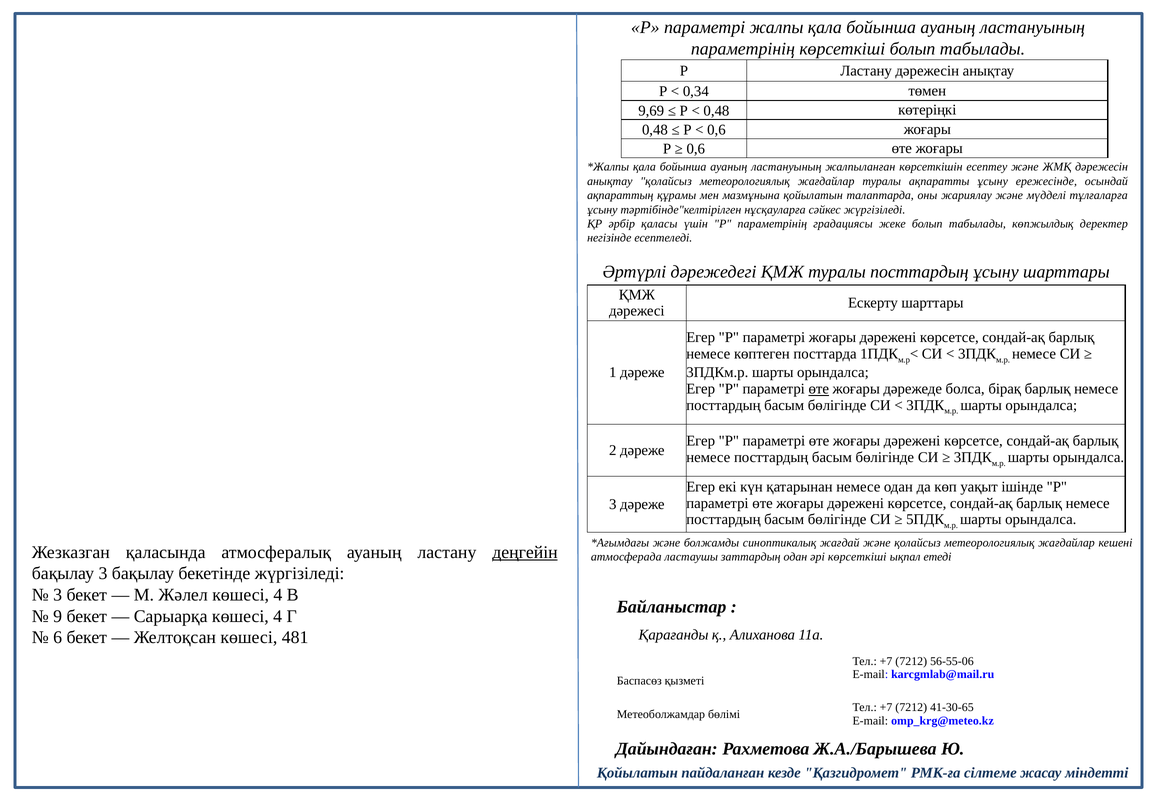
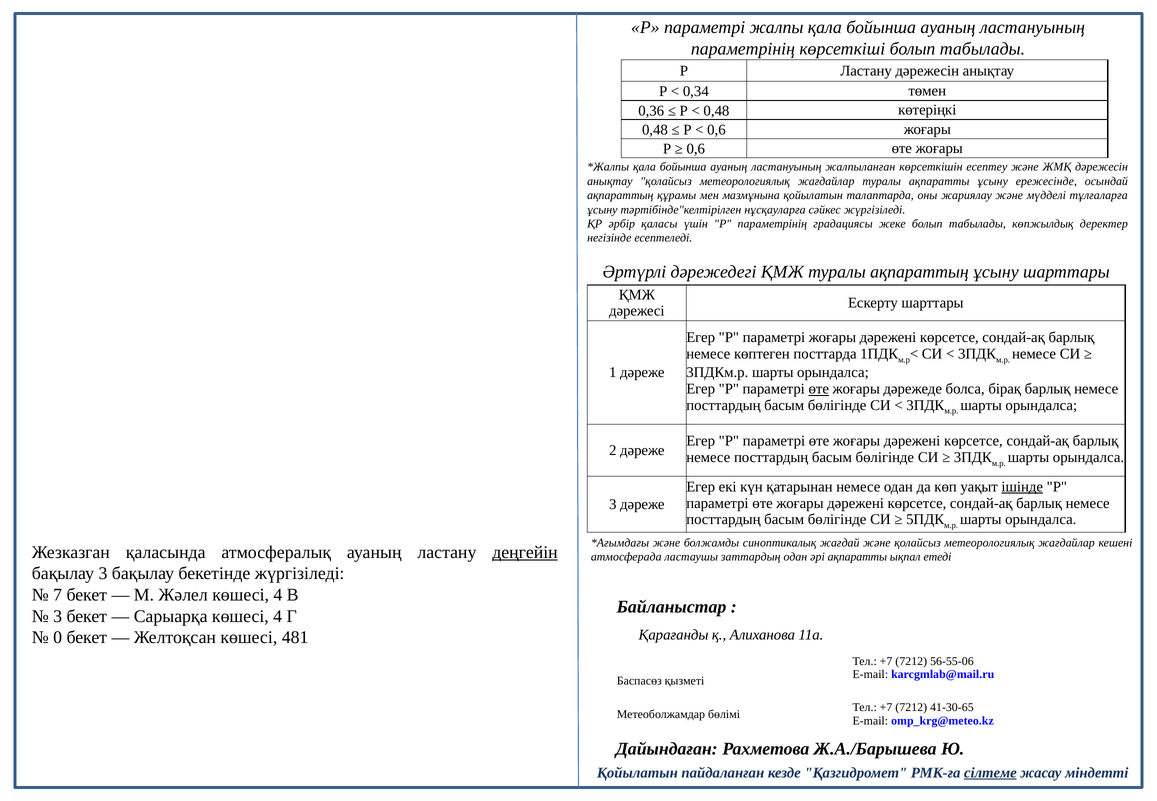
9,69: 9,69 -> 0,36 (651, 111)
туралы посттардың: посттардың -> ақпараттың (919, 272)
ішінде underline: none -> present (1022, 487)
әрі көрсеткіші: көрсеткіші -> ақпаратты (857, 557)
3: 3 -> 7 (58, 595)
9: 9 -> 3 (58, 616)
6: 6 -> 0 (58, 638)
сілтеме underline: none -> present (990, 773)
